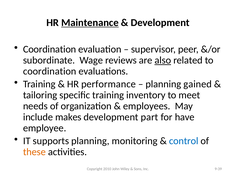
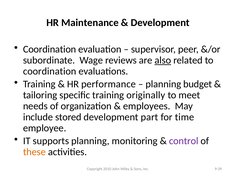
Maintenance underline: present -> none (90, 23)
gained: gained -> budget (198, 84)
inventory: inventory -> originally (146, 95)
makes: makes -> stored (68, 117)
have: have -> time (185, 117)
control colour: blue -> purple (184, 141)
